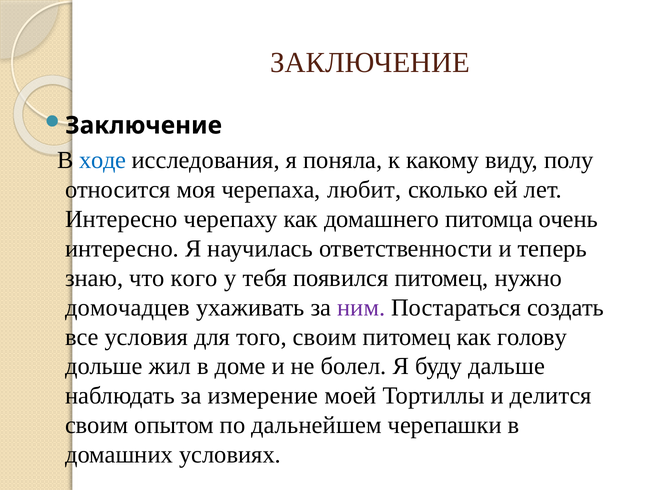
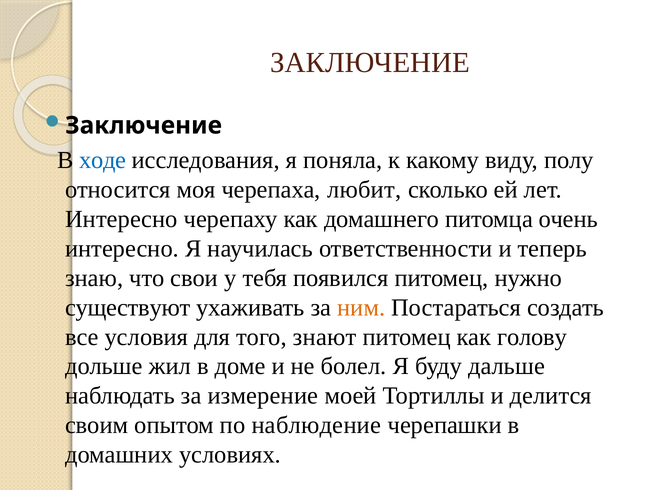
кого: кого -> свои (194, 278)
домочадцев: домочадцев -> существуют (128, 307)
ним colour: purple -> orange (361, 307)
того своим: своим -> знают (325, 337)
дальнейшем: дальнейшем -> наблюдение (316, 425)
